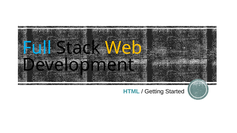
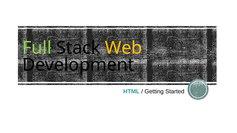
Full colour: light blue -> light green (37, 48)
